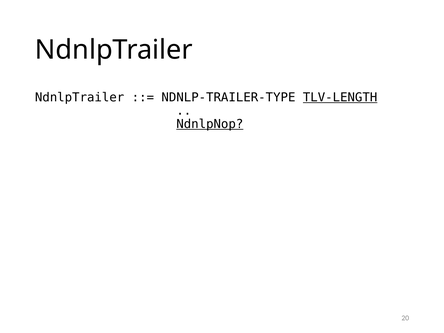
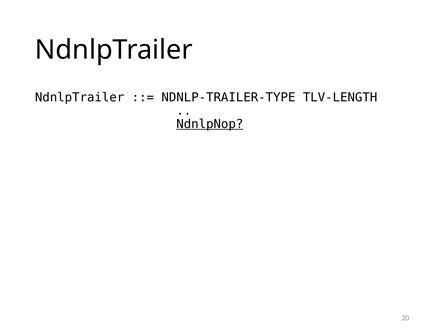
TLV-LENGTH underline: present -> none (340, 97)
